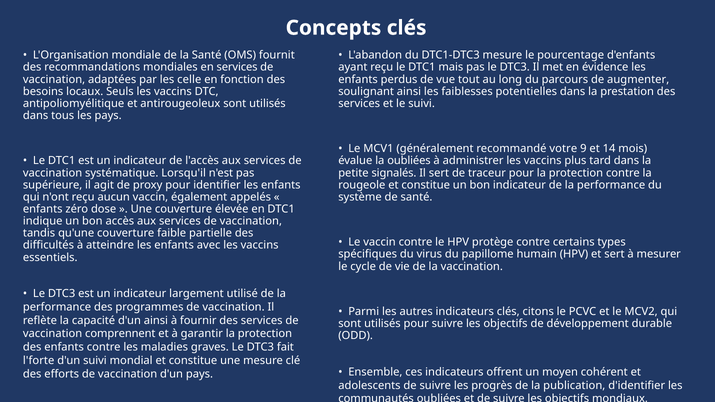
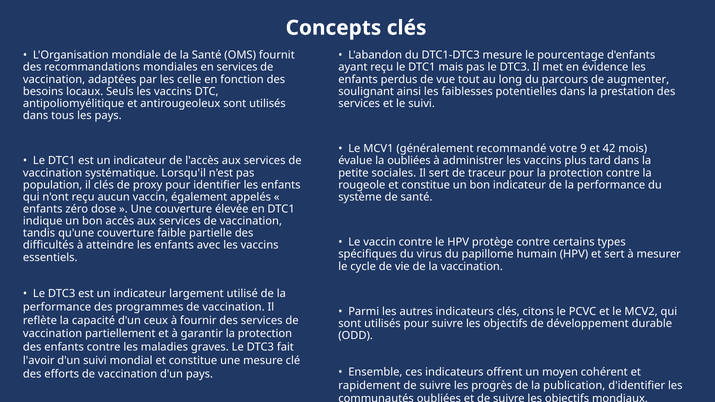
14: 14 -> 42 (609, 149)
signalés: signalés -> sociales (394, 173)
supérieure: supérieure -> population (53, 185)
il agit: agit -> clés (104, 185)
d'un ainsi: ainsi -> ceux (156, 321)
comprennent: comprennent -> partiellement (120, 334)
l'forte: l'forte -> l'avoir (39, 361)
adolescents: adolescents -> rapidement (369, 386)
